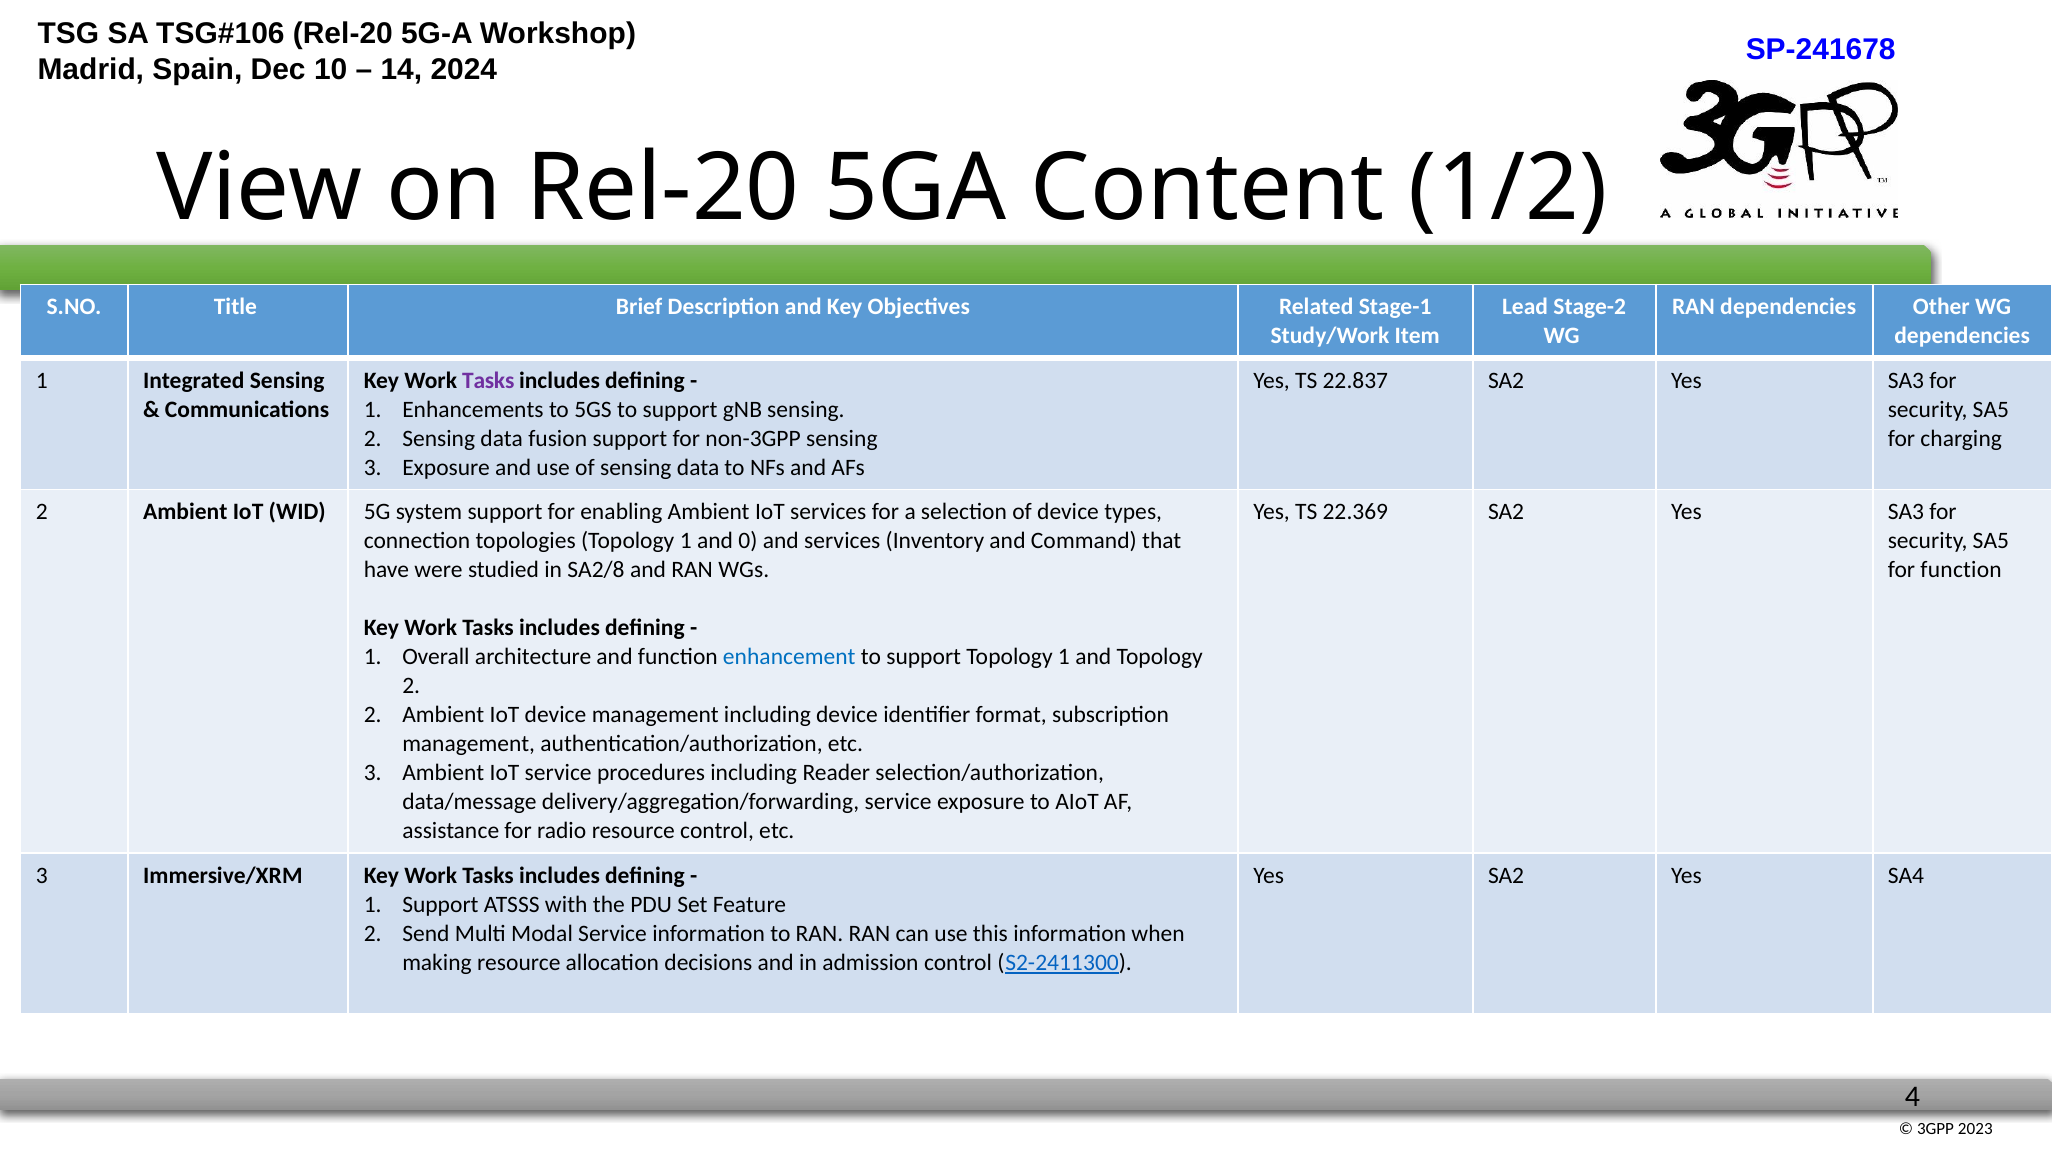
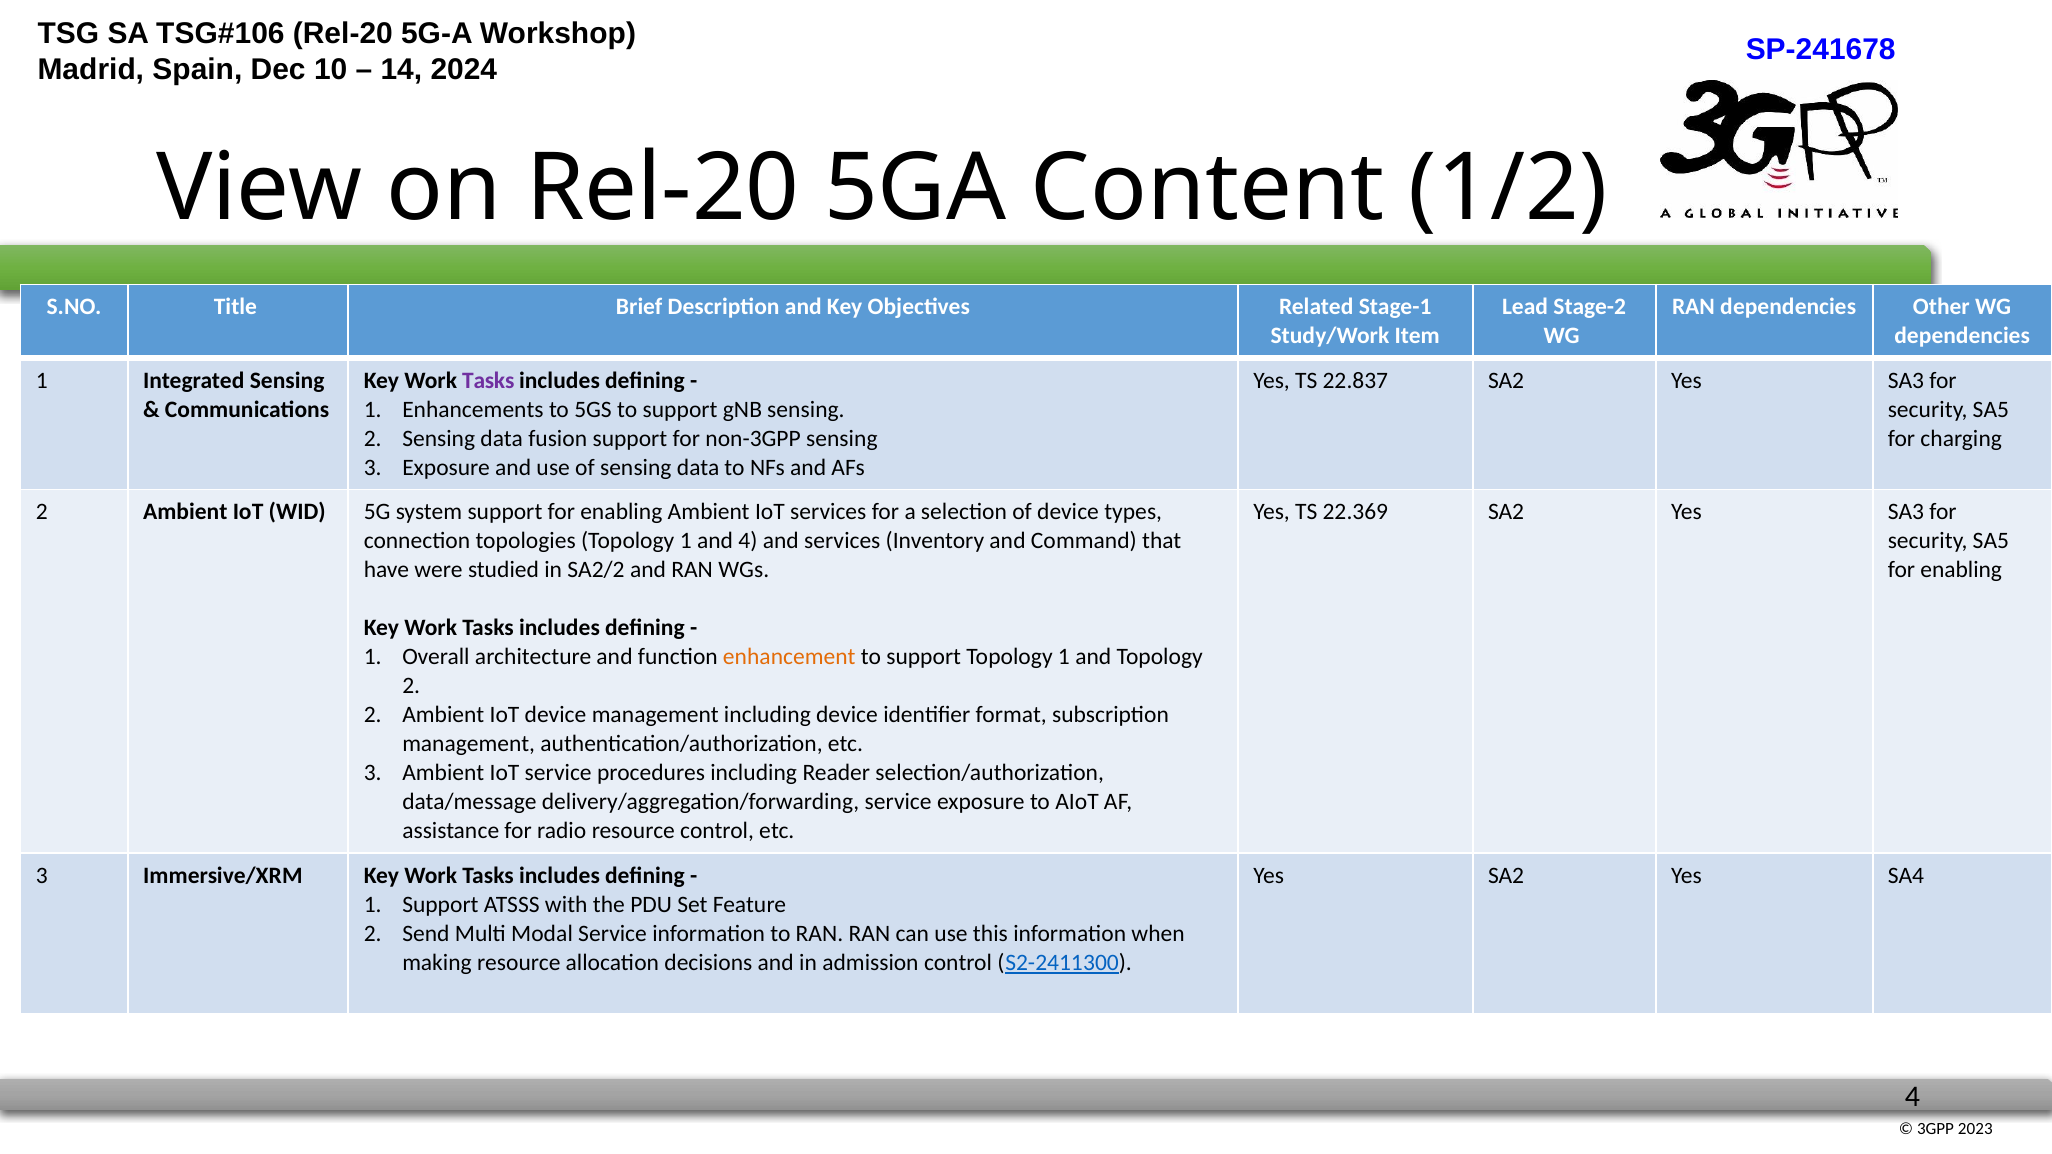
and 0: 0 -> 4 (748, 541)
SA2/8: SA2/8 -> SA2/2 (596, 570)
function: function -> enabling (1961, 570)
enhancement colour: blue -> orange (789, 657)
